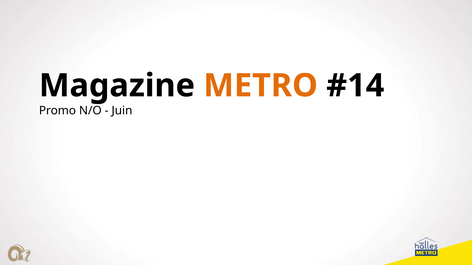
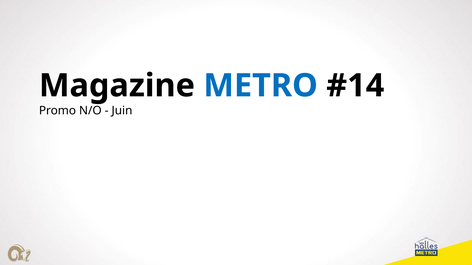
METRO colour: orange -> blue (261, 86)
